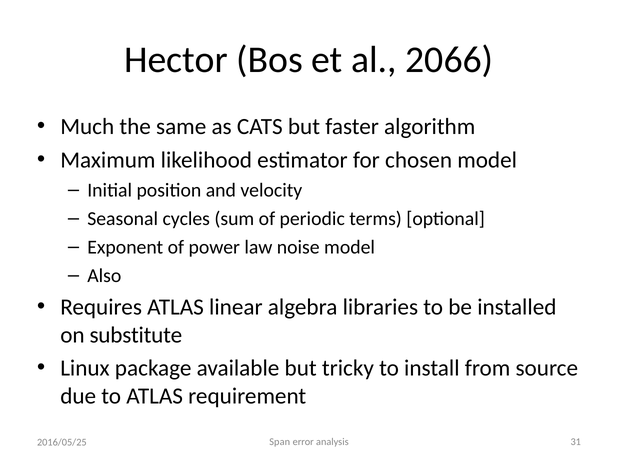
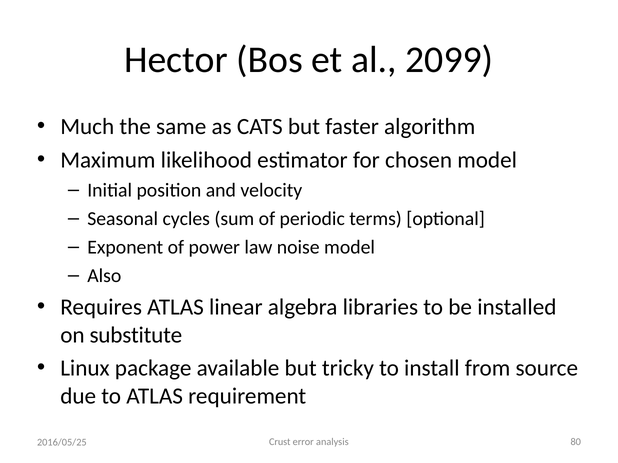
2066: 2066 -> 2099 (449, 60)
Span: Span -> Crust (280, 443)
31: 31 -> 80 (576, 443)
